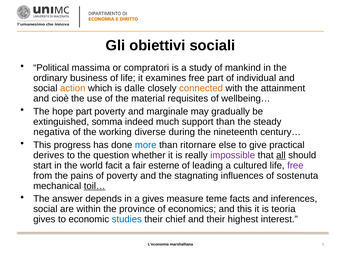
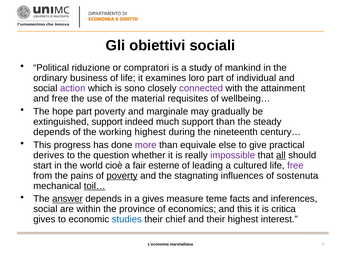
massima: massima -> riduzione (91, 68)
examines free: free -> loro (197, 78)
action colour: orange -> purple (73, 88)
dalle: dalle -> sono (135, 88)
connected colour: orange -> purple (201, 88)
and cioè: cioè -> free (60, 98)
extinguished somma: somma -> support (107, 122)
negativa: negativa -> depends (52, 132)
working diverse: diverse -> highest (150, 132)
more colour: blue -> purple (146, 145)
ritornare: ritornare -> equivale (198, 145)
facit: facit -> cioè (114, 165)
poverty underline: none -> present (122, 175)
answer underline: none -> present (67, 199)
teoria: teoria -> critica (284, 209)
